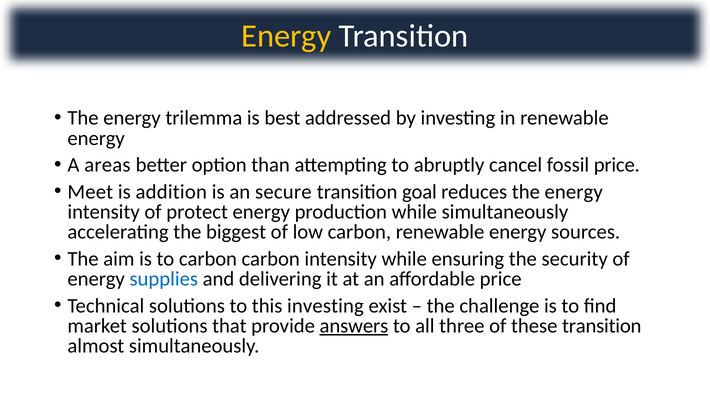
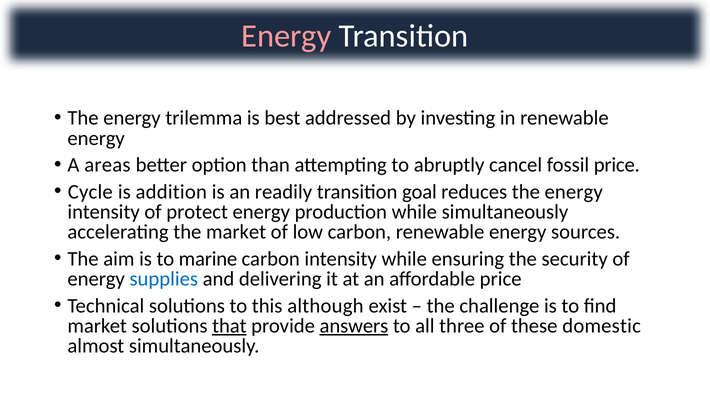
Energy colour: yellow -> pink (286, 36)
Meet: Meet -> Cycle (90, 192)
secure: secure -> readily (283, 192)
the biggest: biggest -> market (236, 232)
to carbon: carbon -> marine (208, 259)
this investing: investing -> although (325, 306)
that underline: none -> present (229, 326)
these transition: transition -> domestic (602, 326)
